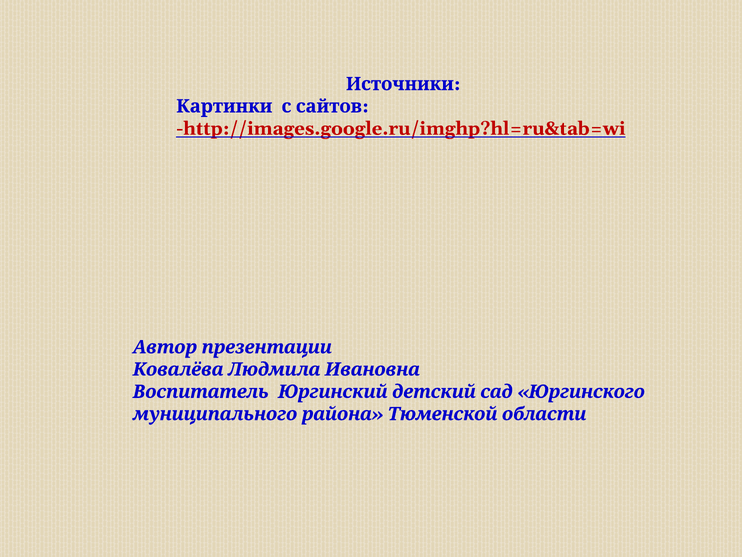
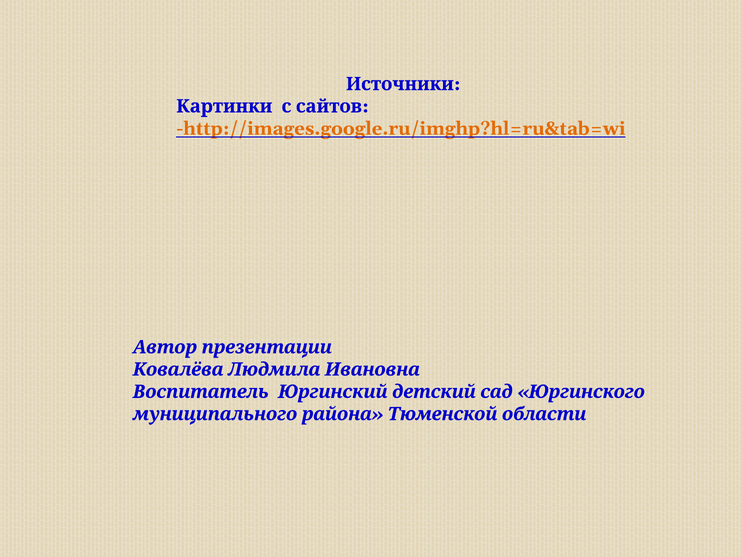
http://images.google.ru/imghp?hl=ru&tab=wi colour: red -> orange (401, 128)
